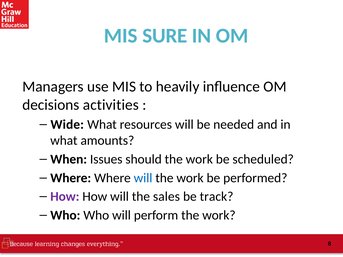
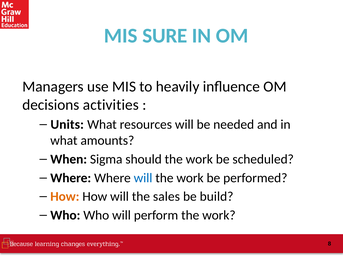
Wide: Wide -> Units (67, 125)
Issues: Issues -> Sigma (106, 159)
How colour: purple -> orange (65, 197)
track: track -> build (217, 197)
